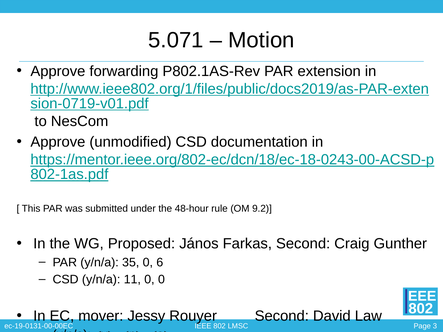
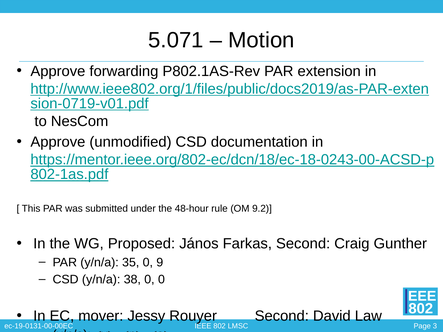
6: 6 -> 9 (160, 262)
11: 11 -> 38 (132, 280)
